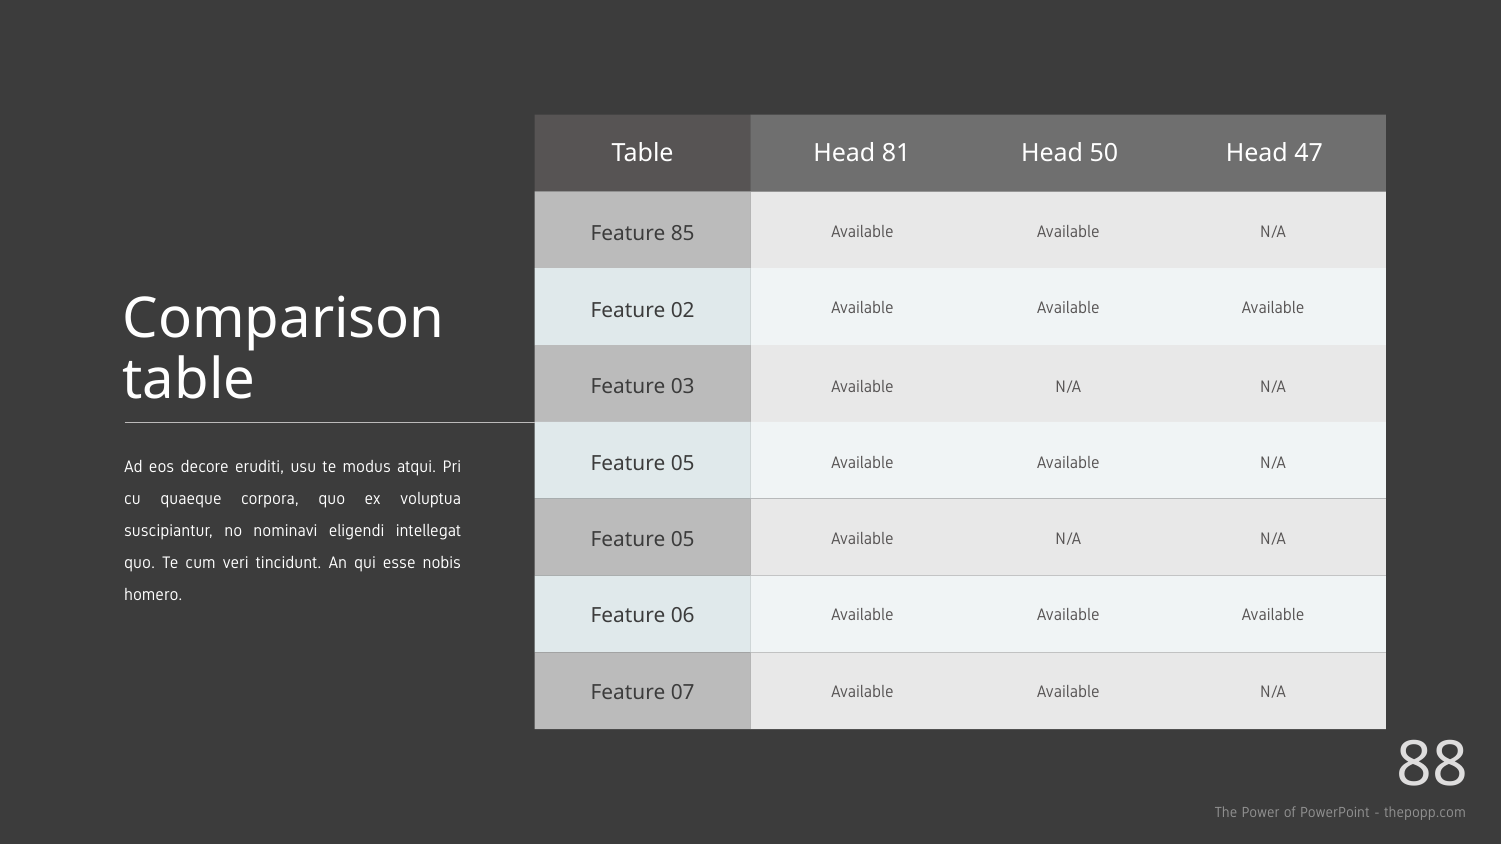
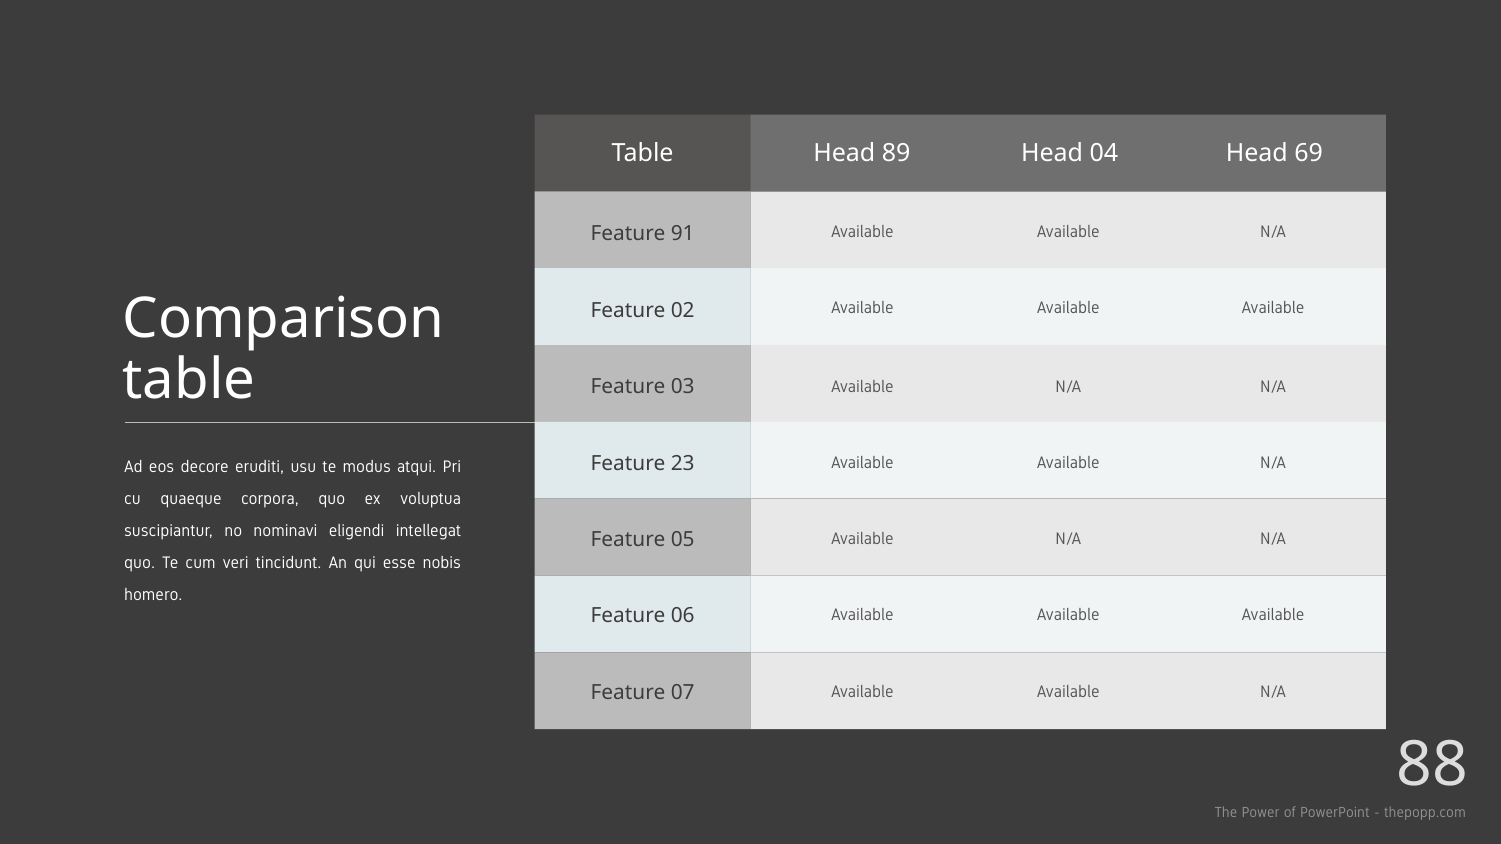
81: 81 -> 89 (896, 153)
50: 50 -> 04 (1104, 153)
47: 47 -> 69 (1309, 153)
85: 85 -> 91 (683, 234)
05: 05 -> 23 (683, 463)
